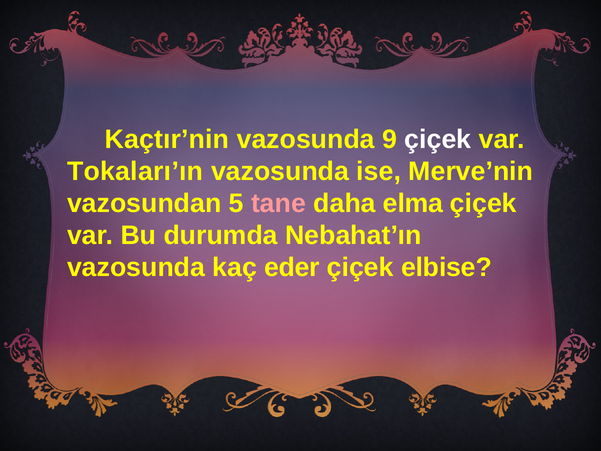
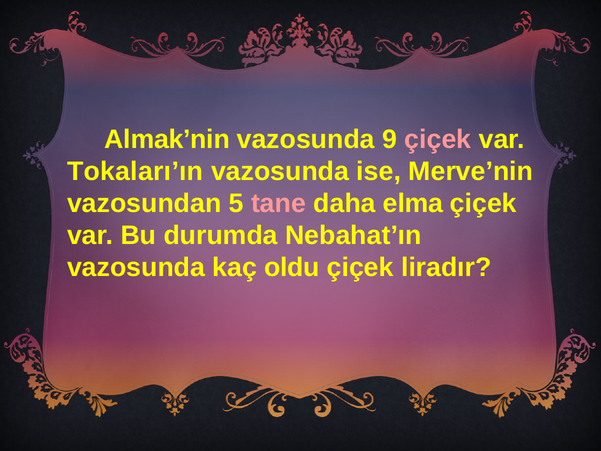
Kaçtır’nin: Kaçtır’nin -> Almak’nin (167, 139)
çiçek colour: white -> pink (438, 139)
eder: eder -> oldu (292, 267)
elbise: elbise -> liradır (446, 267)
